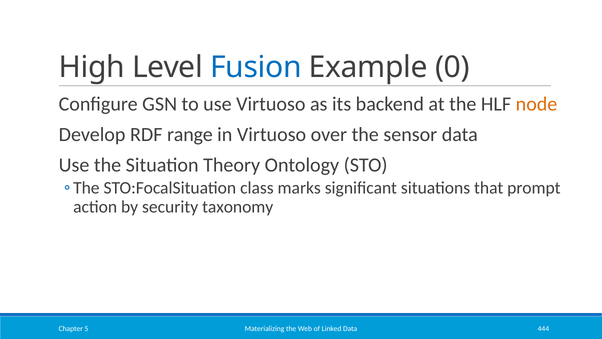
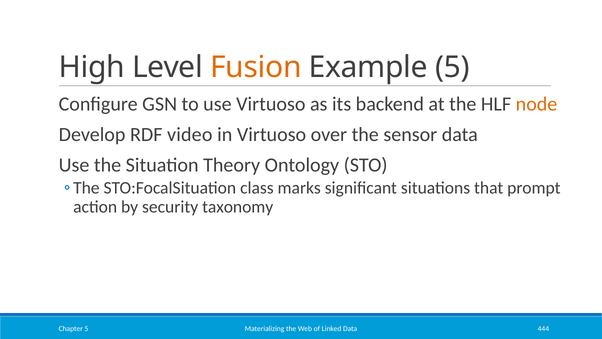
Fusion colour: blue -> orange (256, 67)
Example 0: 0 -> 5 (452, 67)
range: range -> video (190, 135)
